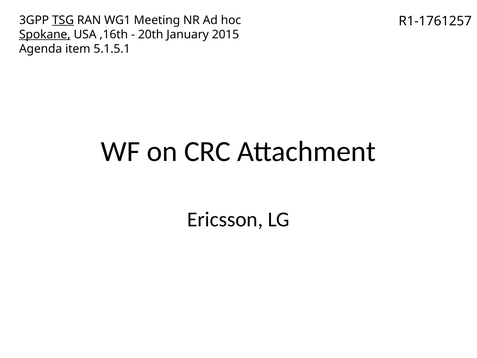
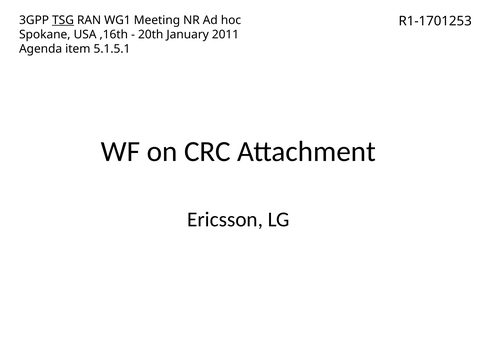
R1-1761257: R1-1761257 -> R1-1701253 (435, 21)
Spokane underline: present -> none (45, 34)
2015: 2015 -> 2011 (226, 34)
